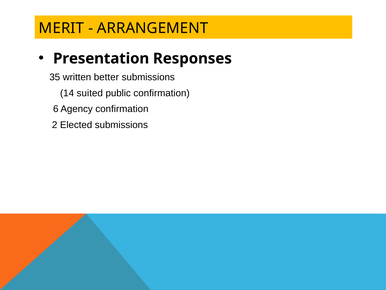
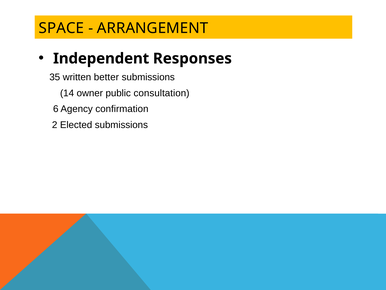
MERIT: MERIT -> SPACE (61, 28)
Presentation: Presentation -> Independent (101, 58)
suited: suited -> owner (90, 93)
public confirmation: confirmation -> consultation (162, 93)
